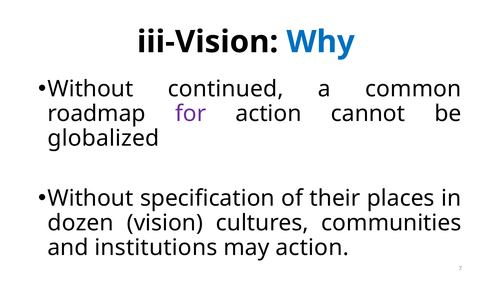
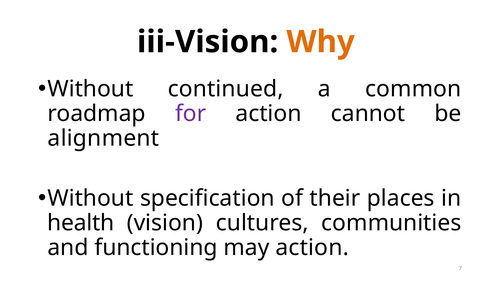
Why colour: blue -> orange (321, 42)
globalized: globalized -> alignment (103, 138)
dozen: dozen -> health (81, 223)
institutions: institutions -> functioning (156, 248)
